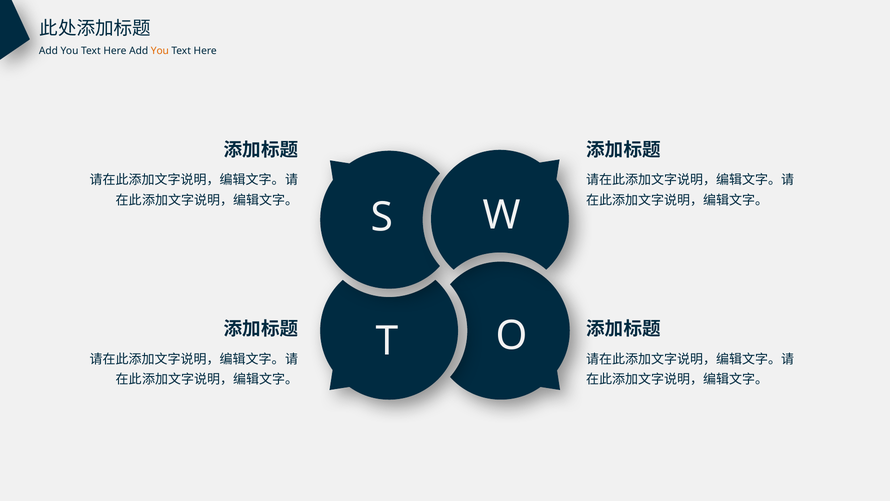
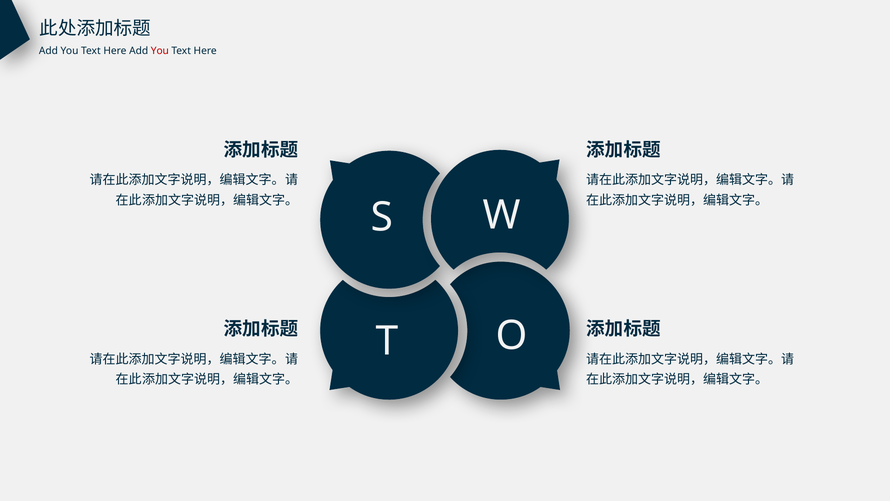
You colour: orange -> red (160, 51)
